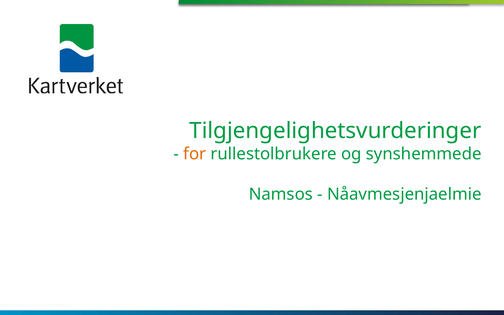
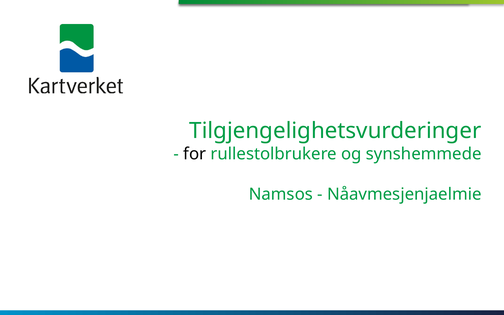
for colour: orange -> black (195, 154)
